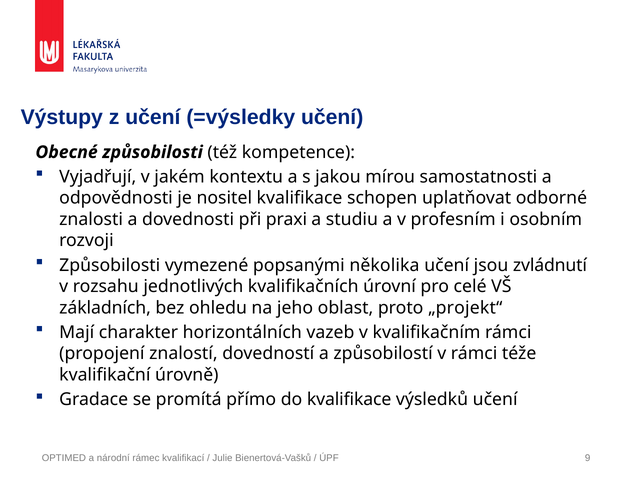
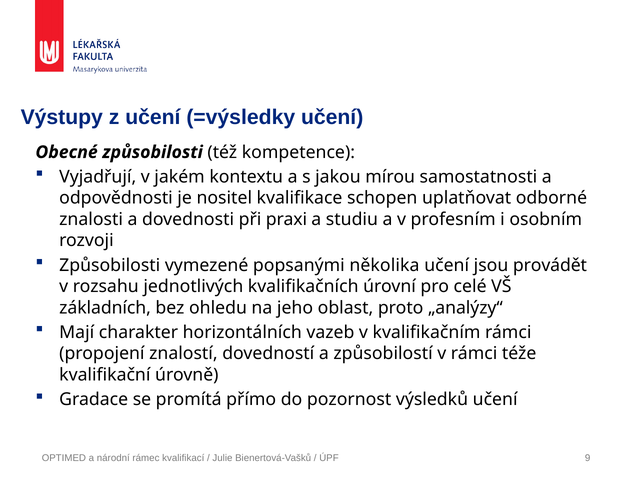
zvládnutí: zvládnutí -> provádět (550, 265)
„projekt“: „projekt“ -> „analýzy“ (465, 307)
do kvalifikace: kvalifikace -> pozornost (349, 399)
